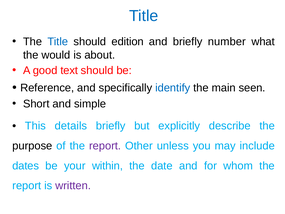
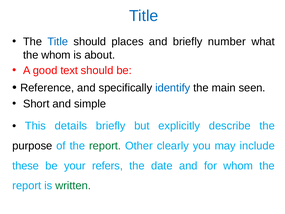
edition: edition -> places (128, 42)
the would: would -> whom (56, 55)
report colour: purple -> green (105, 146)
unless: unless -> clearly (173, 146)
dates: dates -> these (26, 166)
within: within -> refers (107, 166)
written colour: purple -> green (73, 185)
